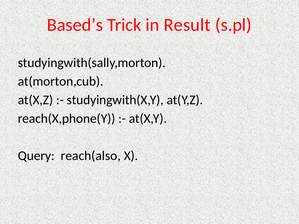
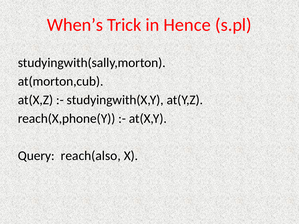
Based’s: Based’s -> When’s (75, 25)
Result: Result -> Hence (187, 25)
